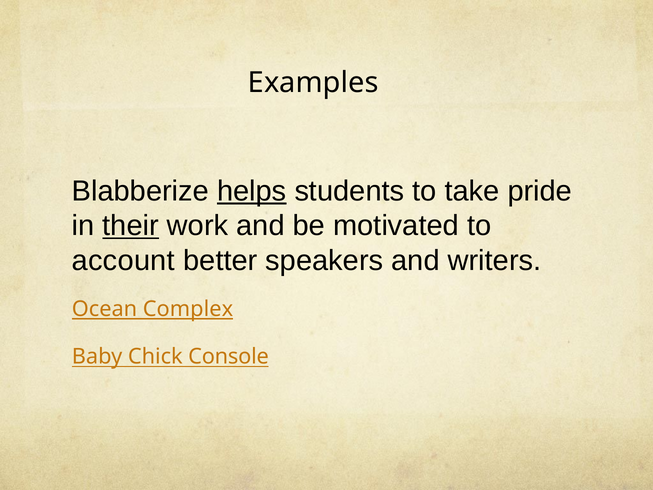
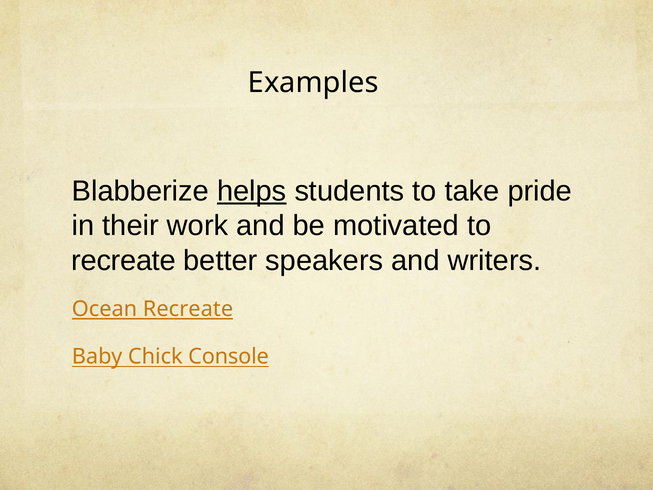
their underline: present -> none (131, 226)
account: account -> recreate (124, 261)
Ocean Complex: Complex -> Recreate (188, 309)
